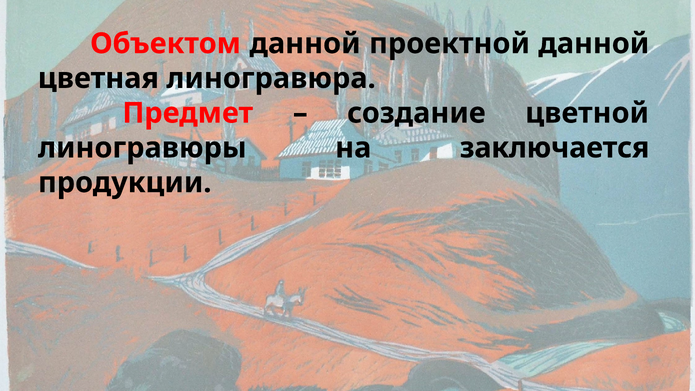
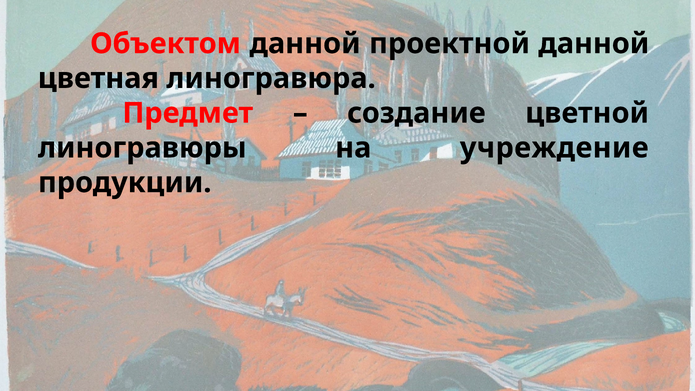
заключается: заключается -> учреждение (554, 148)
